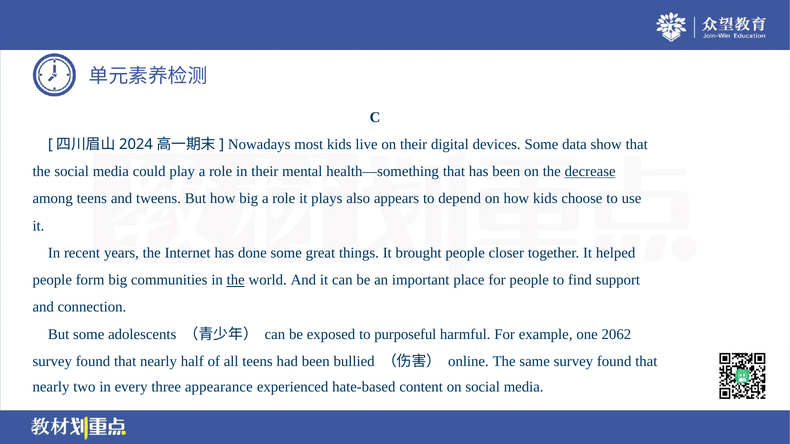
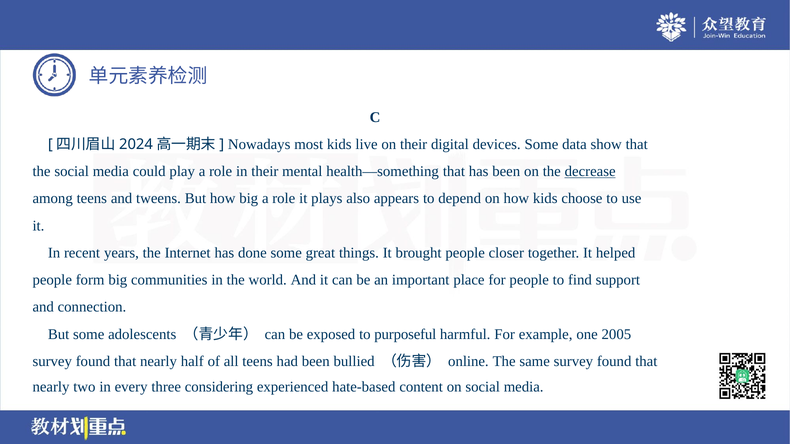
the underline: present -> none (236, 280)
2062: 2062 -> 2005 (616, 334)
appearance: appearance -> considering (219, 387)
